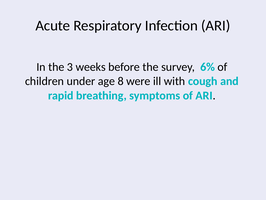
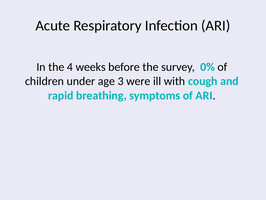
3: 3 -> 4 (70, 67)
6%: 6% -> 0% (208, 67)
8: 8 -> 3 (121, 81)
